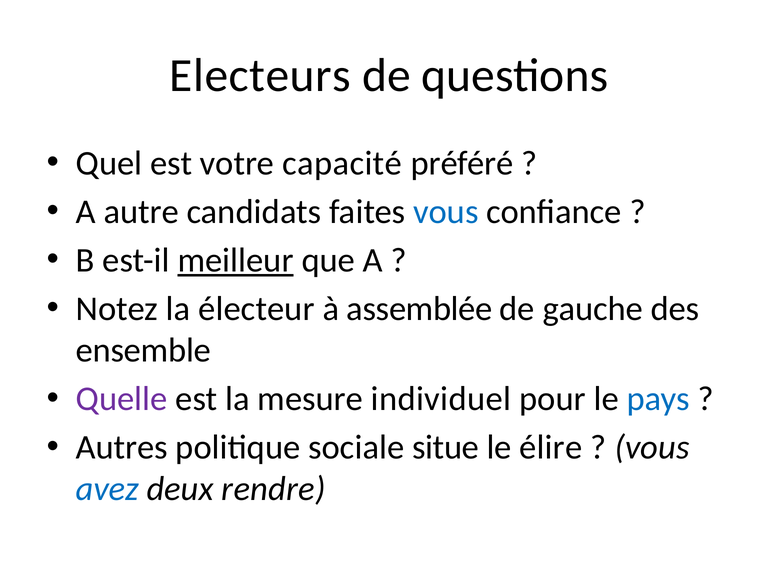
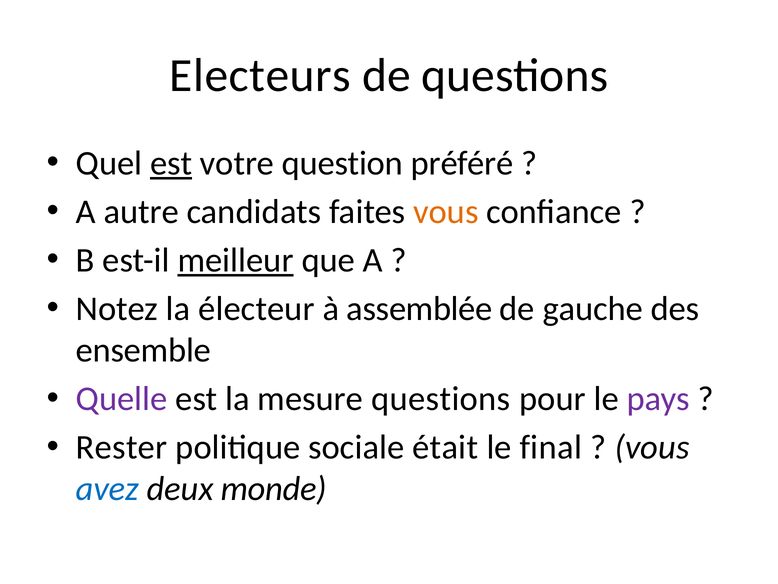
est underline: none -> present (171, 163)
capacité: capacité -> question (342, 163)
vous colour: blue -> orange (446, 212)
mesure individuel: individuel -> questions (441, 399)
pays colour: blue -> purple (658, 399)
Autres: Autres -> Rester (122, 447)
situe: situe -> était (445, 447)
élire: élire -> final (551, 447)
rendre: rendre -> monde (274, 489)
